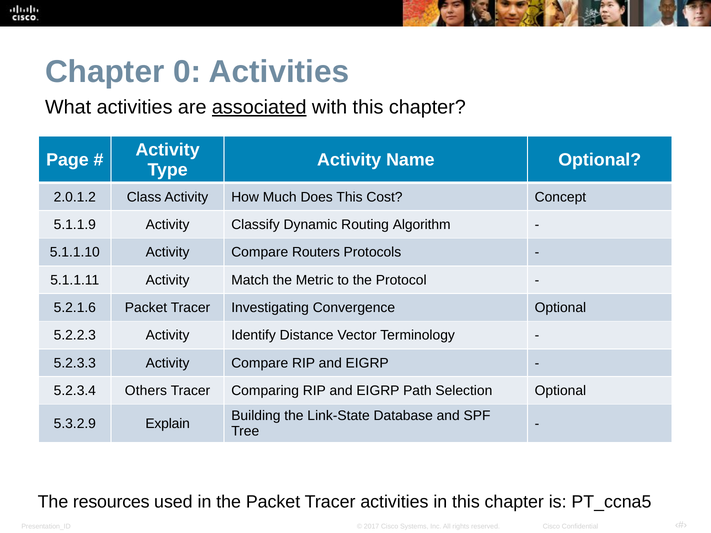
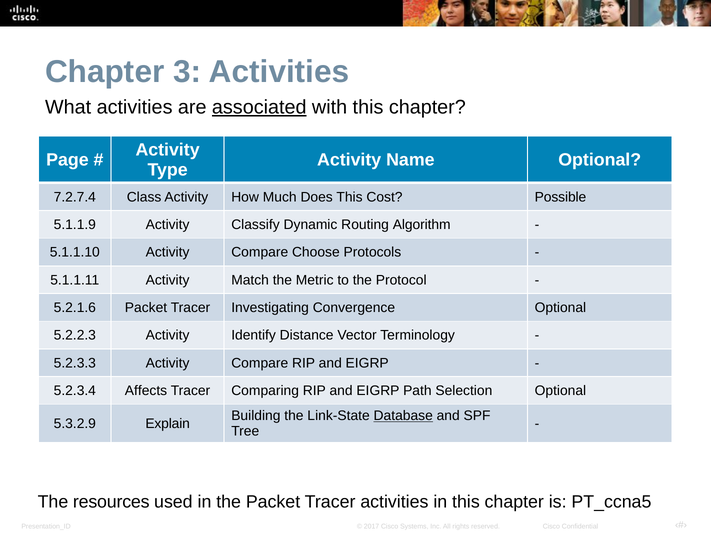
0: 0 -> 3 (187, 72)
2.0.1.2: 2.0.1.2 -> 7.2.7.4 (75, 197)
Concept: Concept -> Possible (560, 197)
Routers: Routers -> Choose (316, 252)
Others: Others -> Affects (146, 391)
Database underline: none -> present (403, 416)
